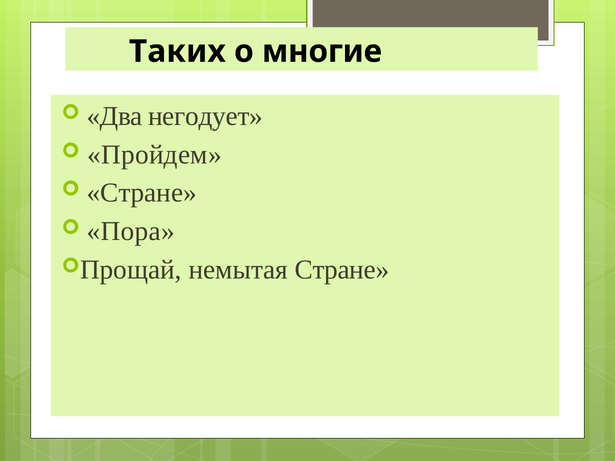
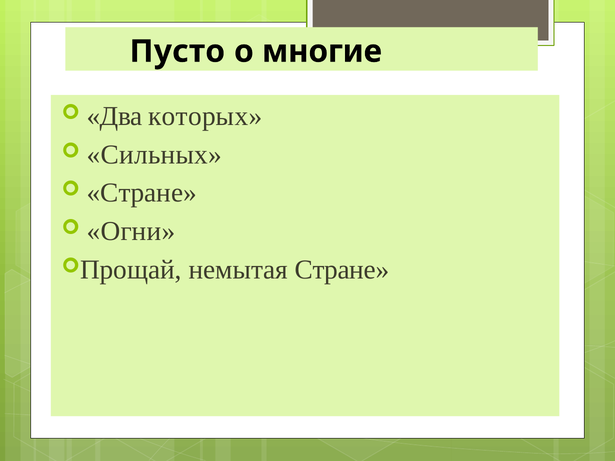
Таких: Таких -> Пусто (177, 51)
негодует: негодует -> которых (205, 116)
Пройдем: Пройдем -> Сильных (154, 155)
Пора: Пора -> Огни (131, 231)
